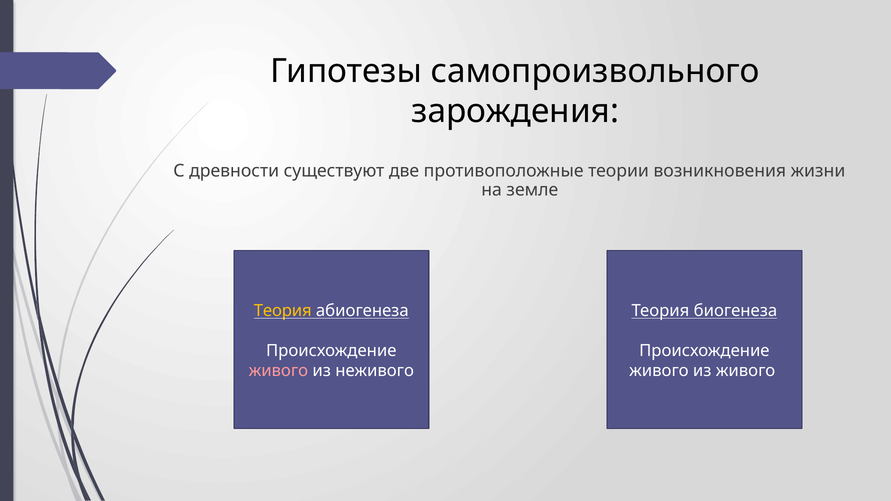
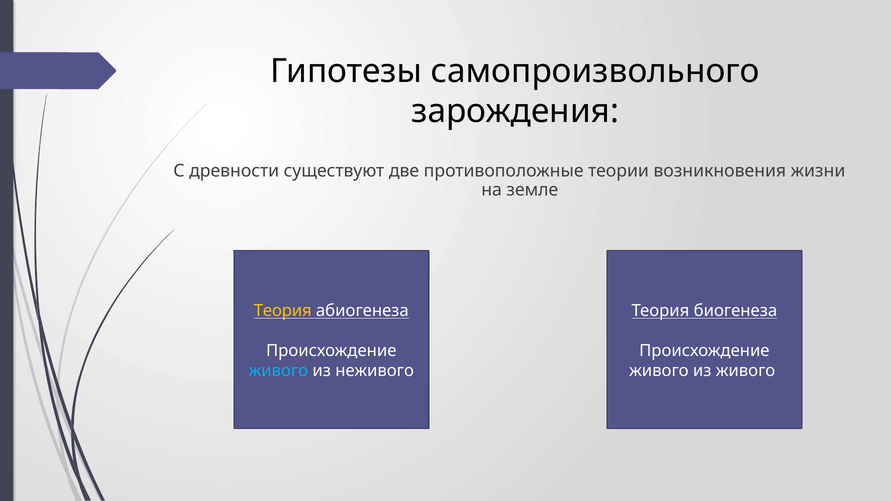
живого colour: pink -> light blue (278, 371)
